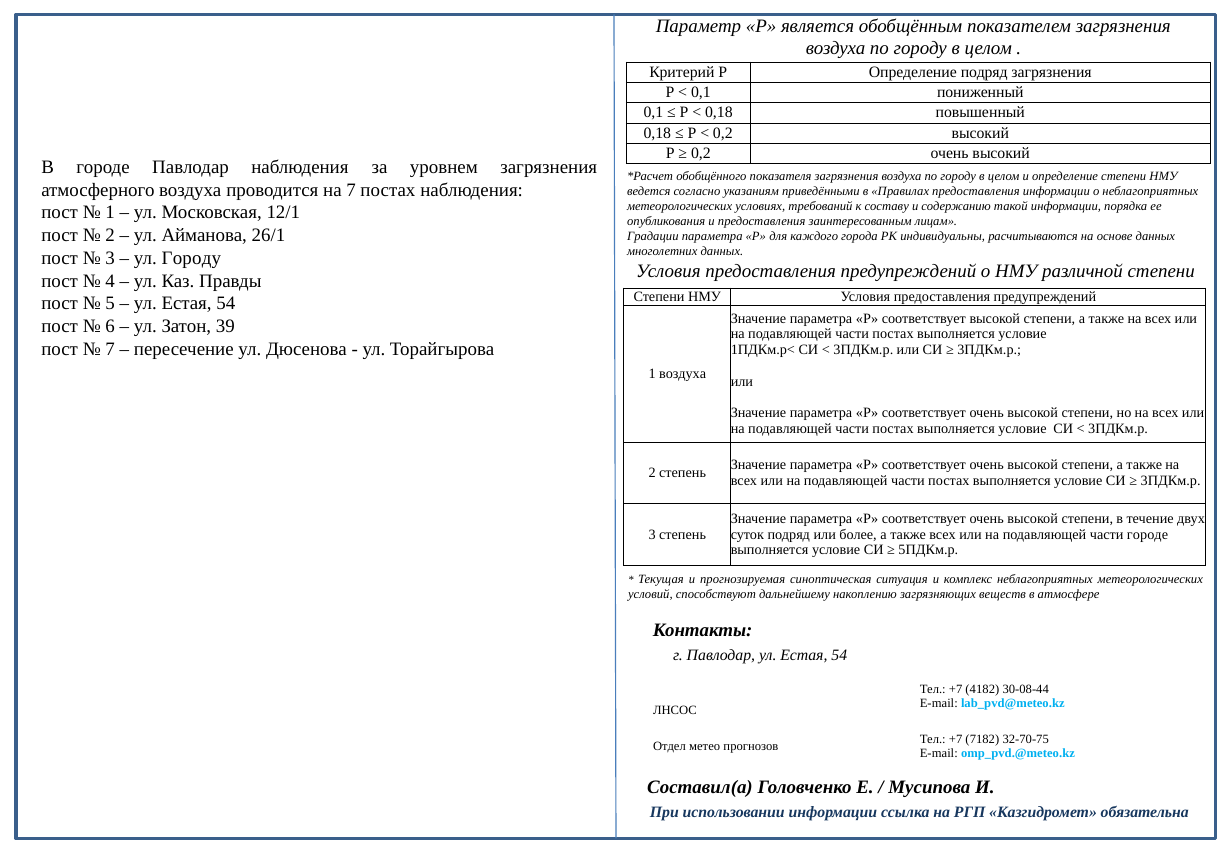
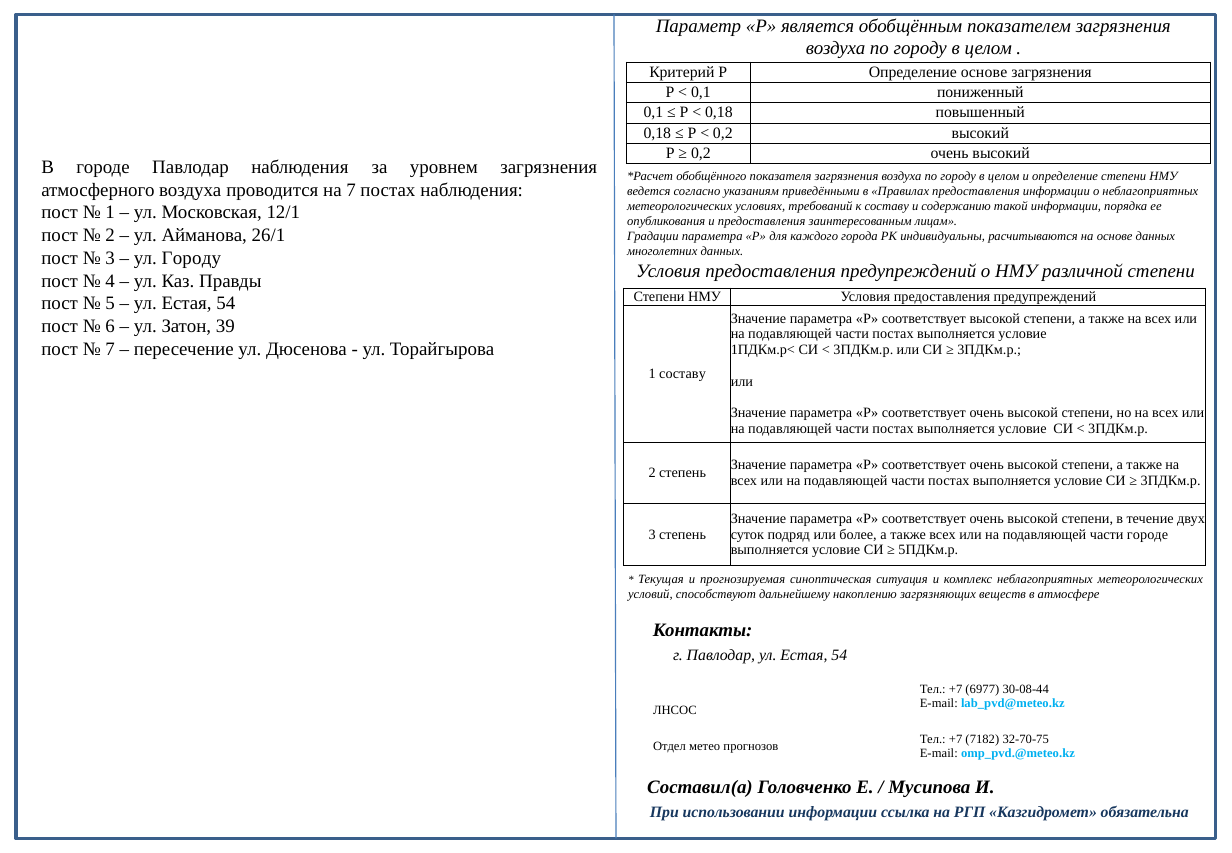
Определение подряд: подряд -> основе (984, 72)
1 воздуха: воздуха -> составу (683, 374)
4182: 4182 -> 6977 (982, 690)
